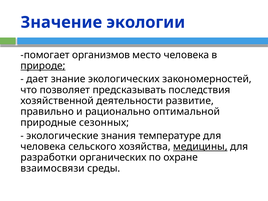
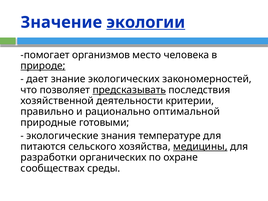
экологии underline: none -> present (146, 22)
предсказывать underline: none -> present (129, 90)
развитие: развитие -> критерии (190, 101)
сезонных: сезонных -> готовыми (104, 123)
человека: человека -> питаются (43, 147)
взаимосвязи: взаимосвязи -> сообществах (53, 168)
